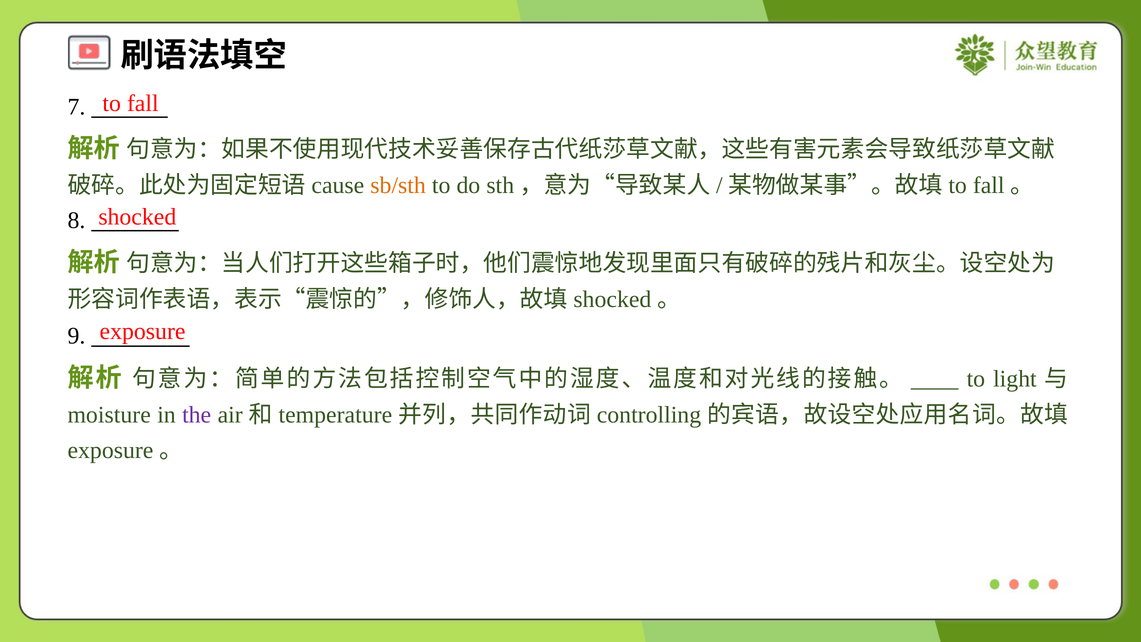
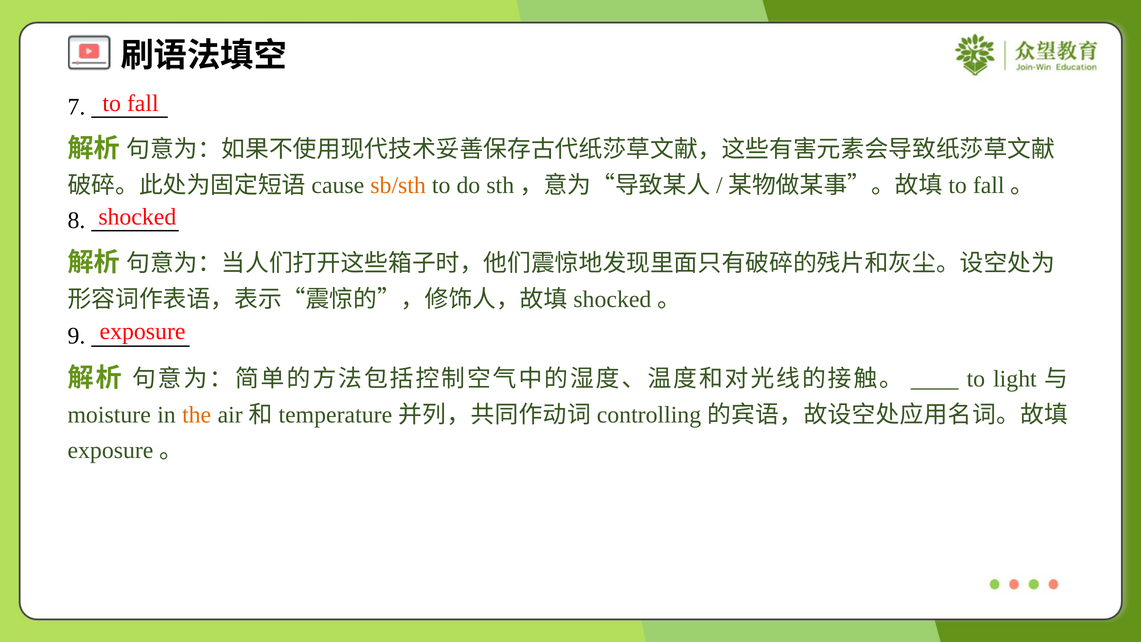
the colour: purple -> orange (197, 415)
